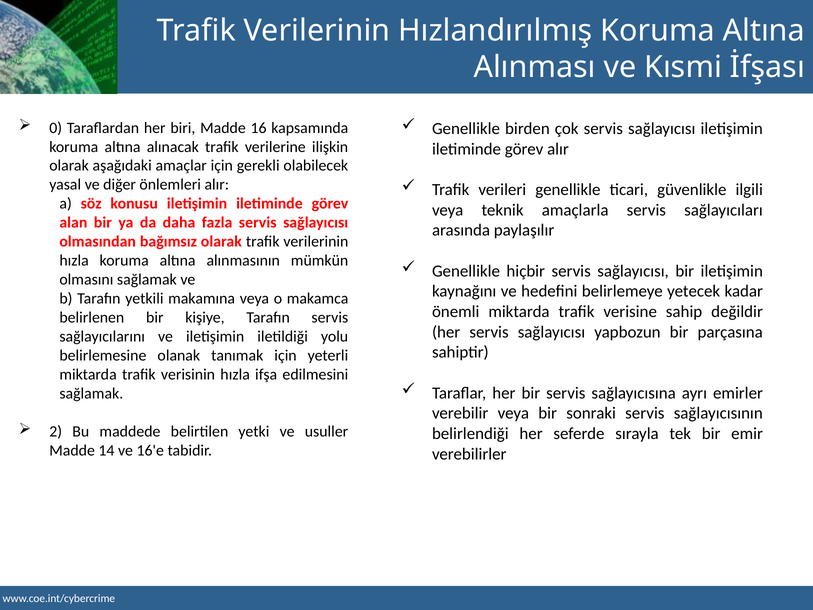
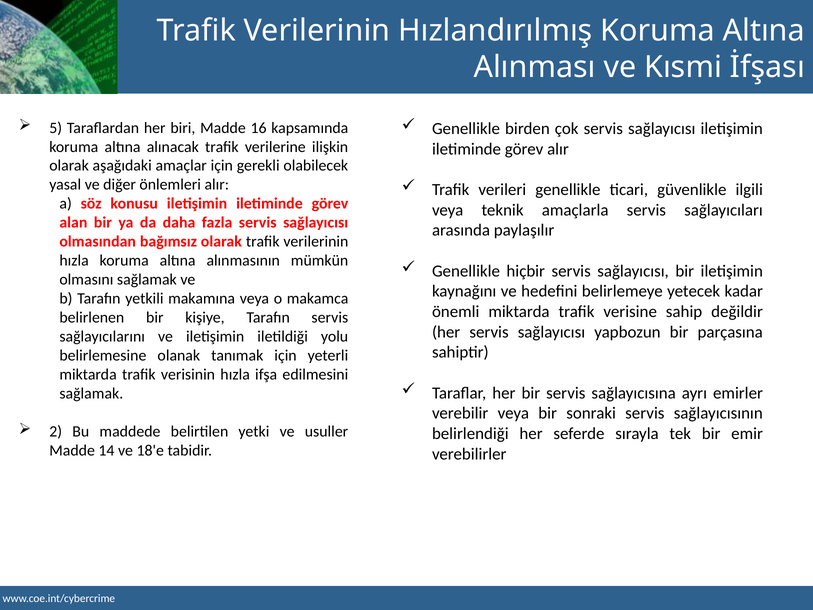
0: 0 -> 5 (56, 128)
16'e: 16'e -> 18'e (150, 450)
